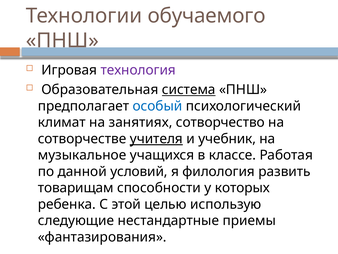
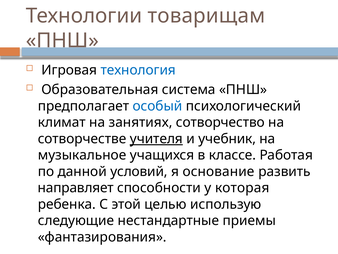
обучаемого: обучаемого -> товарищам (206, 16)
технология colour: purple -> blue (138, 70)
система underline: present -> none (189, 90)
филология: филология -> основание (219, 171)
товарищам: товарищам -> направляет (76, 188)
которых: которых -> которая (242, 188)
